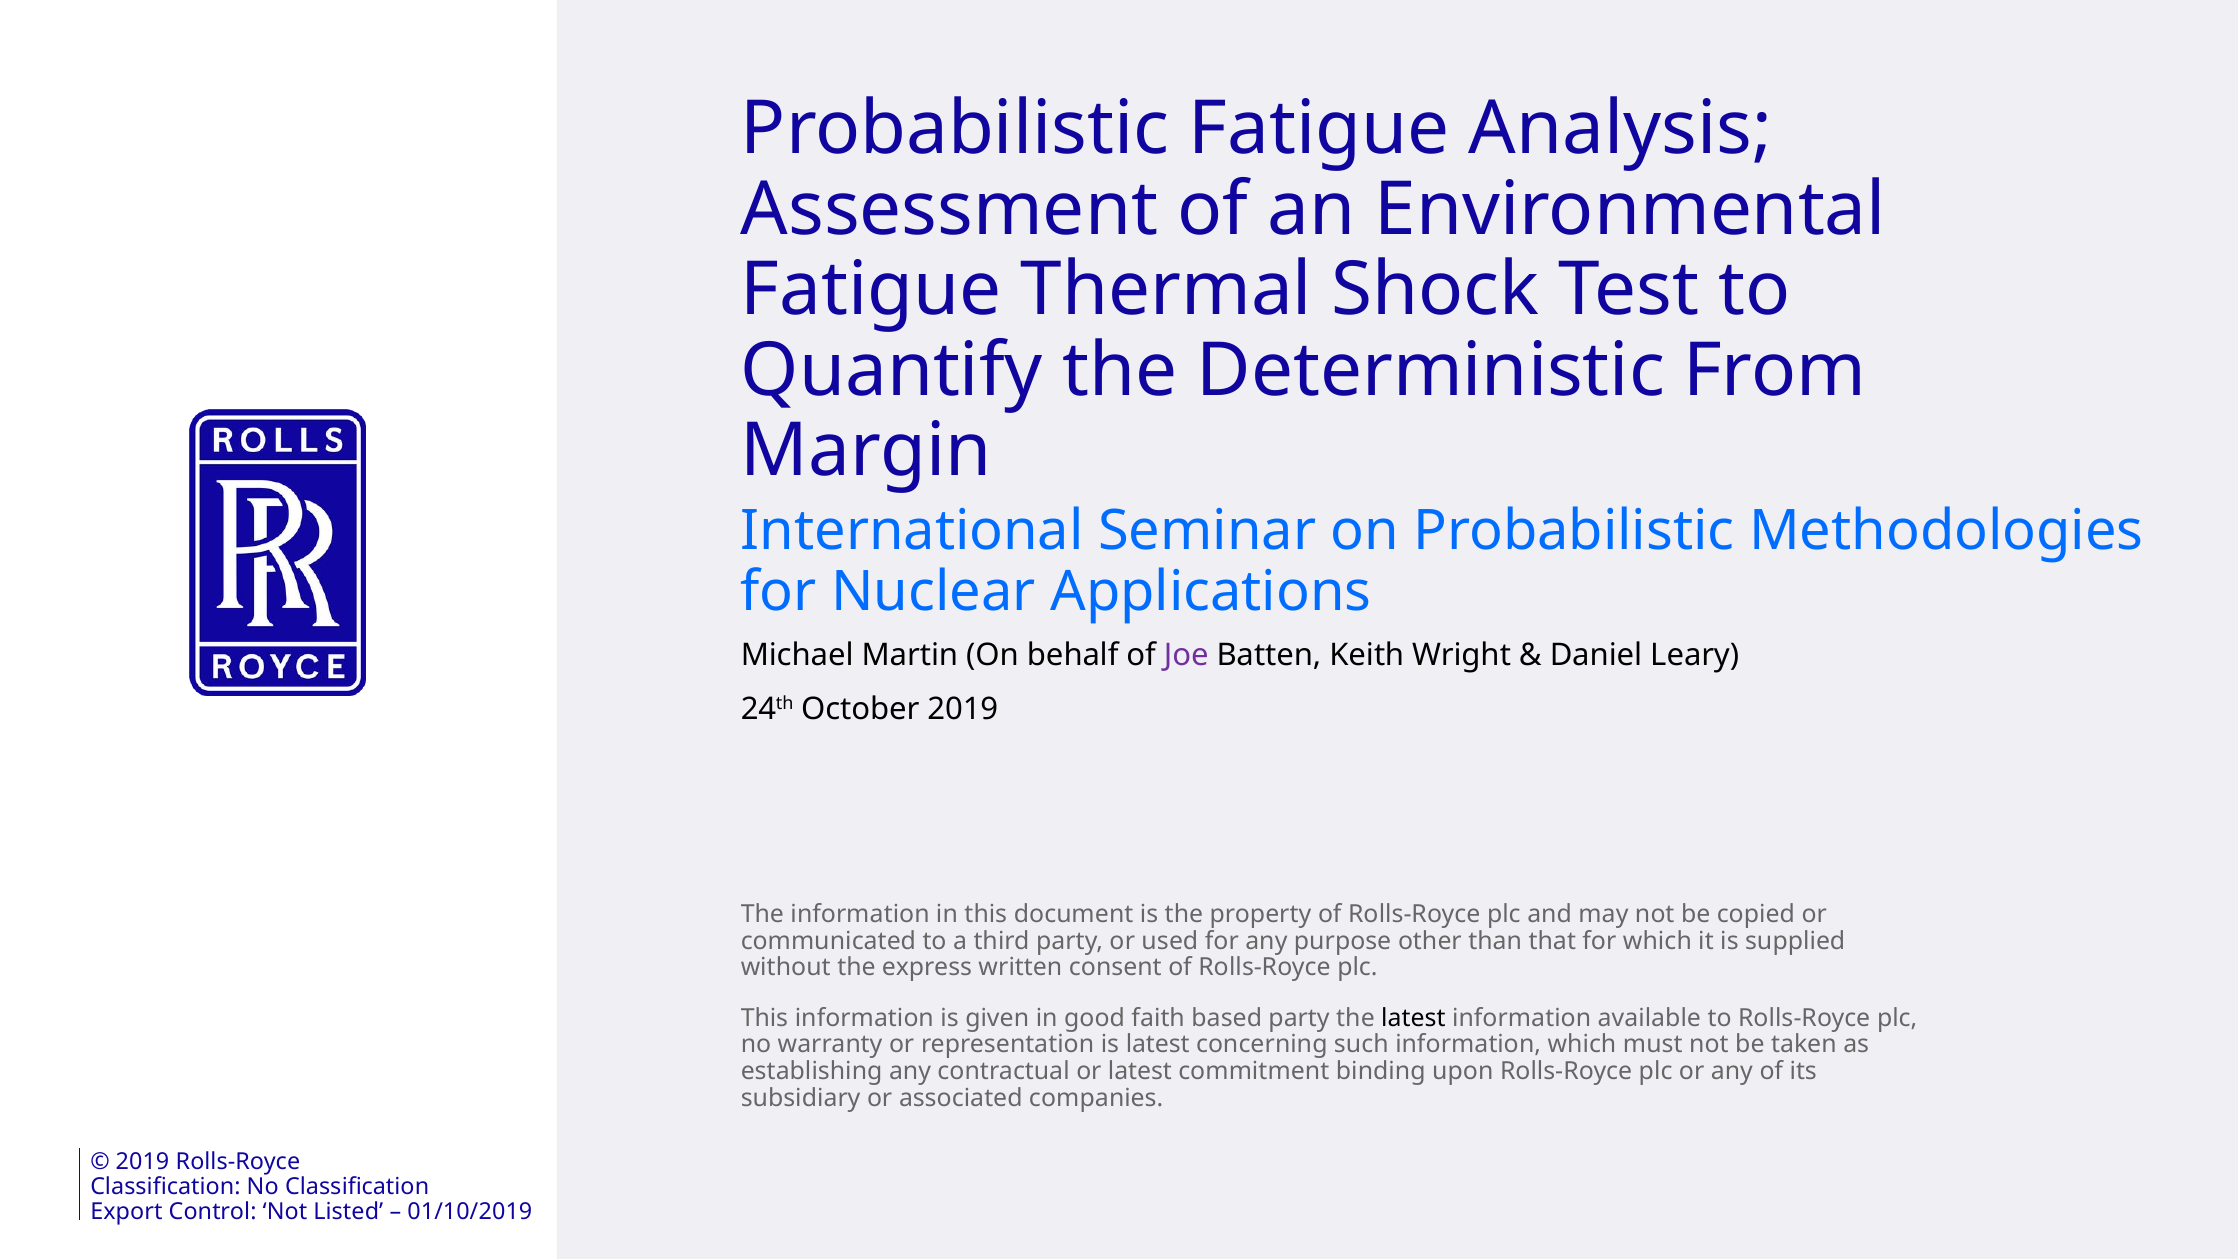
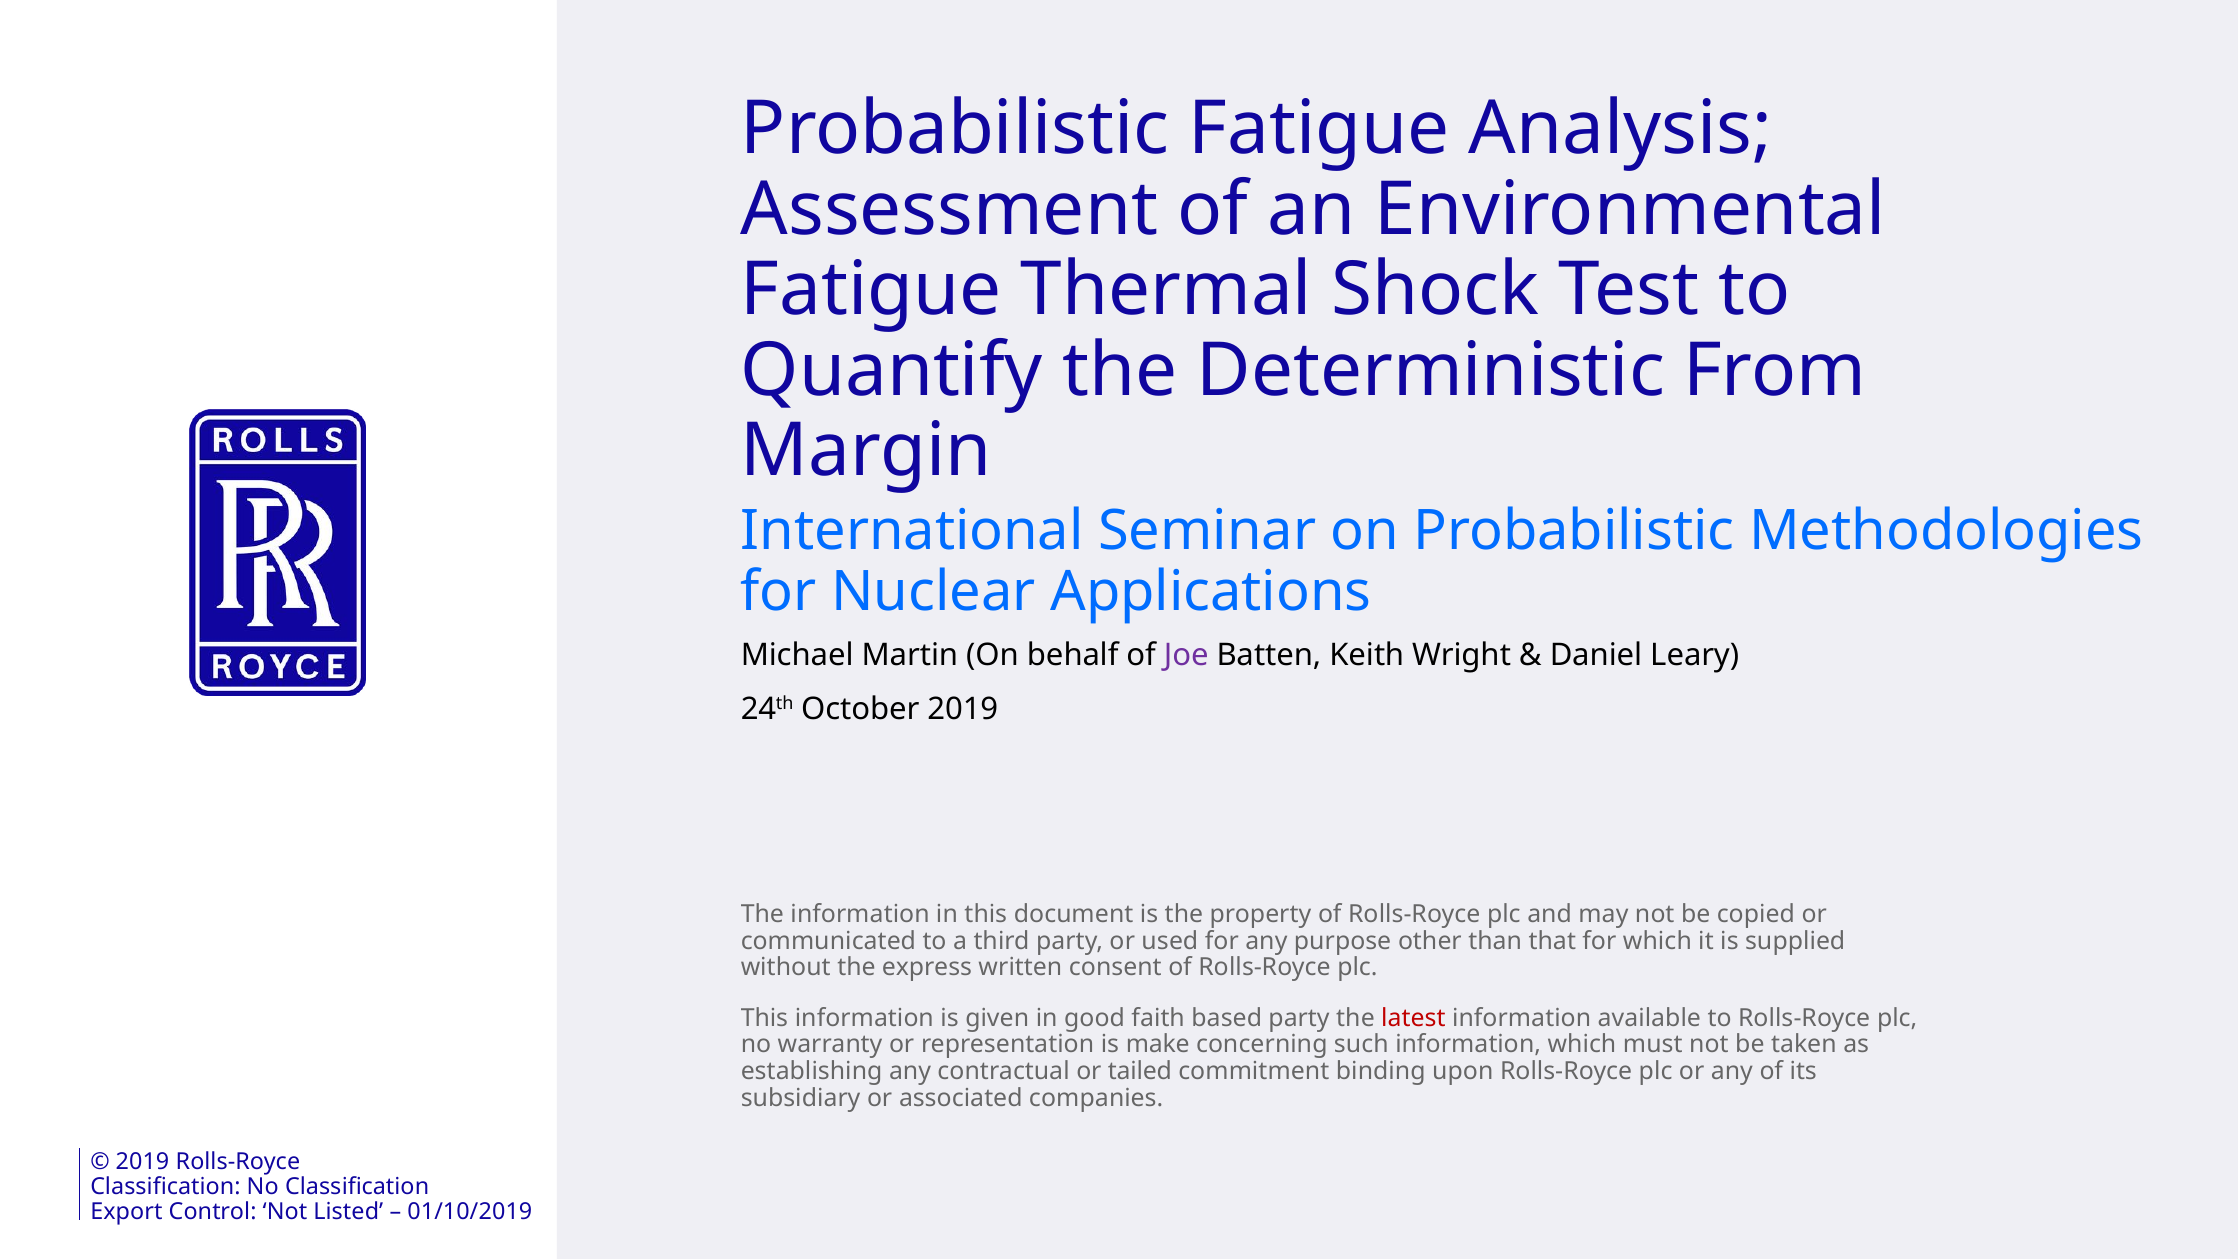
latest colour: black -> red (1413, 1018)
is latest: latest -> make (1158, 1045)
or latest: latest -> tailed (1140, 1071)
